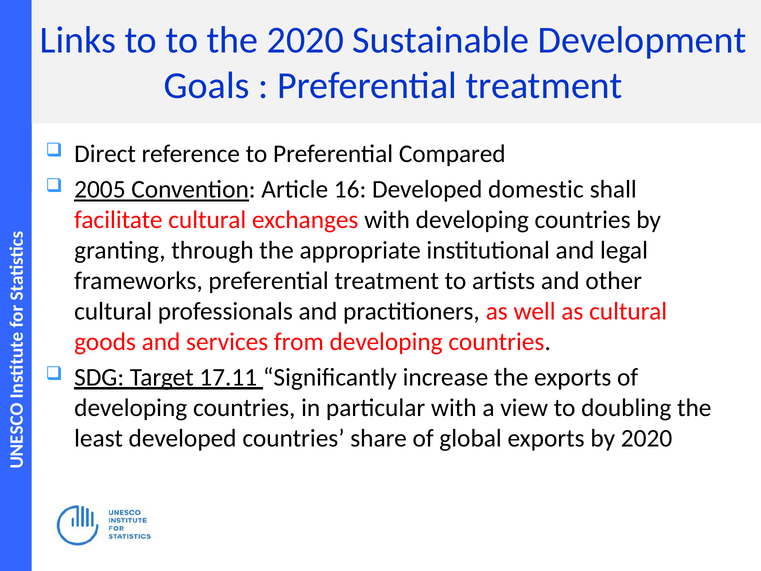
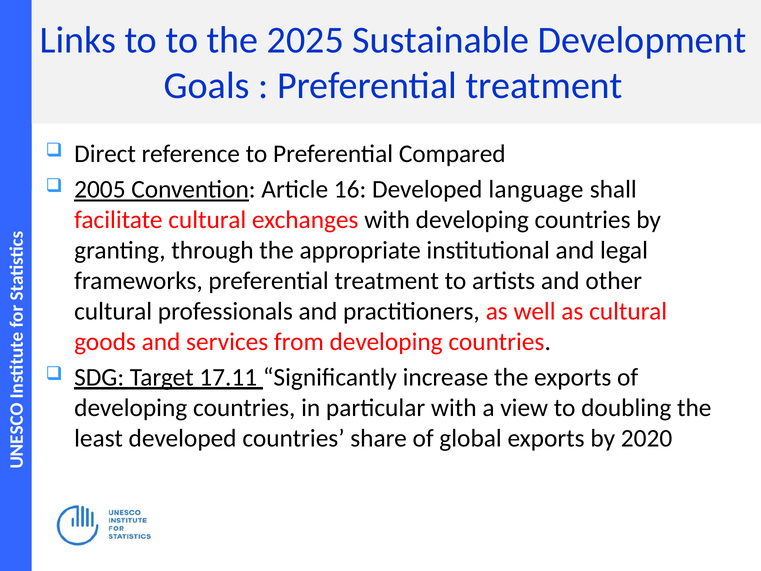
the 2020: 2020 -> 2025 (305, 40)
domestic: domestic -> language (536, 189)
